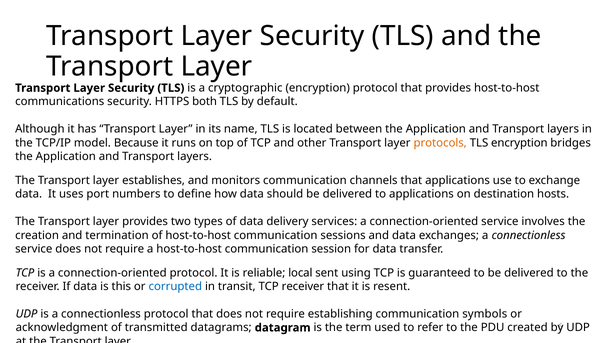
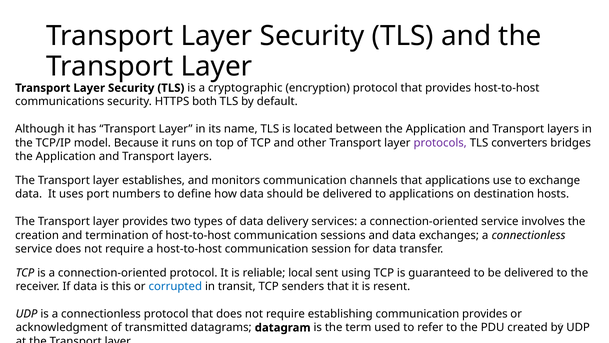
protocols colour: orange -> purple (440, 143)
TLS encryption: encryption -> converters (519, 143)
TCP receiver: receiver -> senders (303, 286)
communication symbols: symbols -> provides (485, 314)
